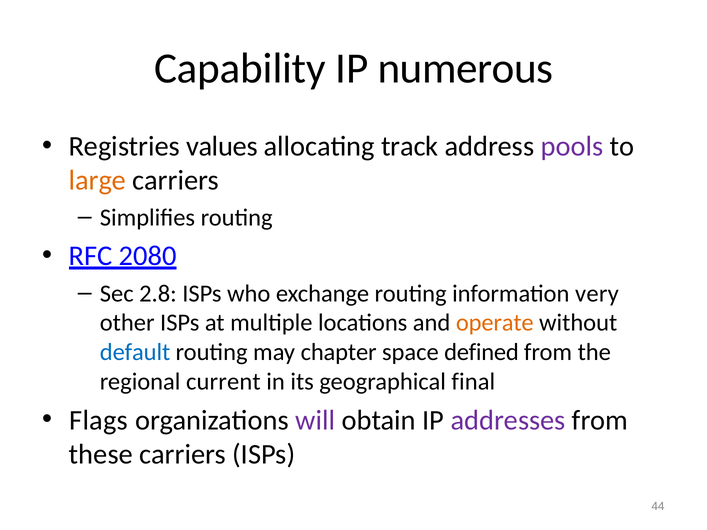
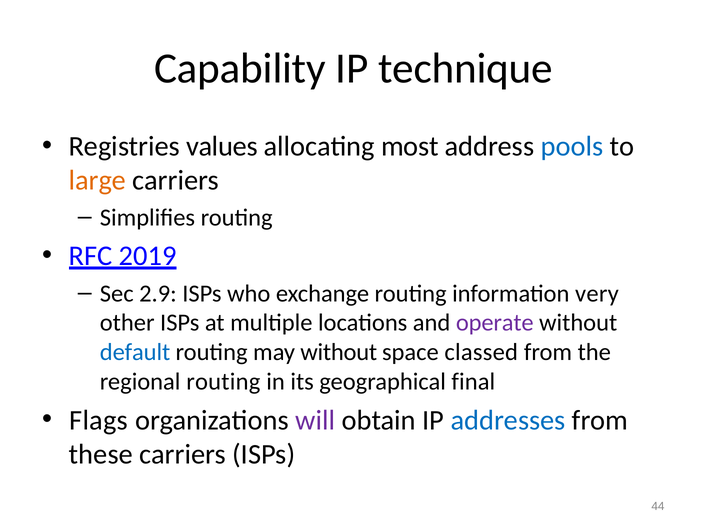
numerous: numerous -> technique (465, 68)
track: track -> most (410, 146)
pools colour: purple -> blue (572, 146)
2080: 2080 -> 2019 (148, 256)
2.8: 2.8 -> 2.9 (158, 294)
operate colour: orange -> purple (495, 323)
may chapter: chapter -> without (339, 352)
defined: defined -> classed (481, 352)
regional current: current -> routing (223, 382)
addresses colour: purple -> blue (508, 420)
